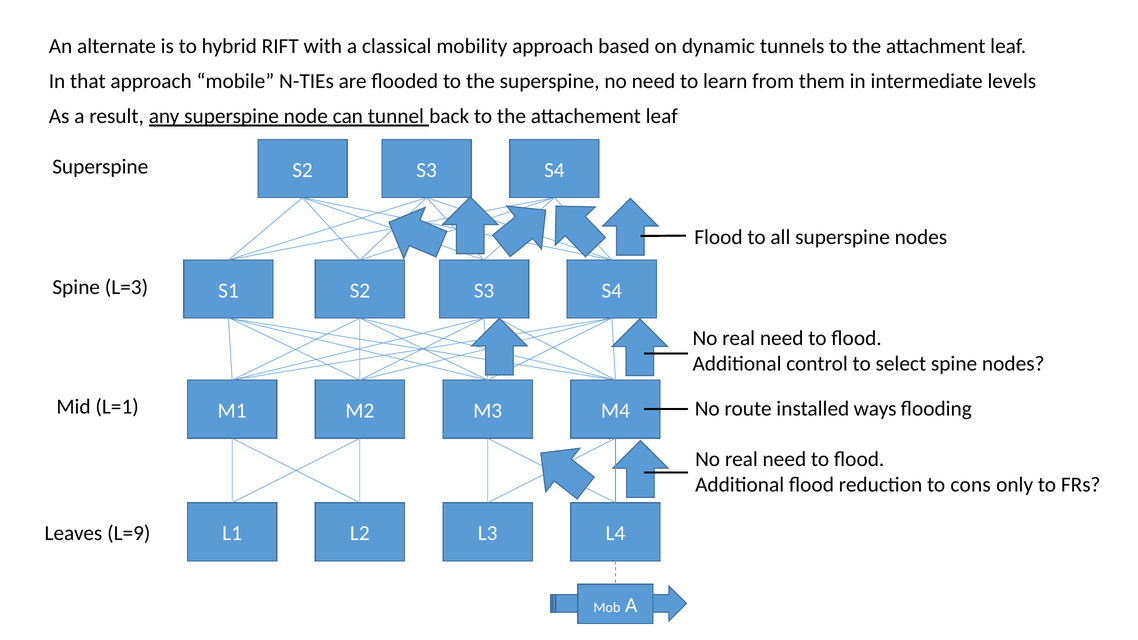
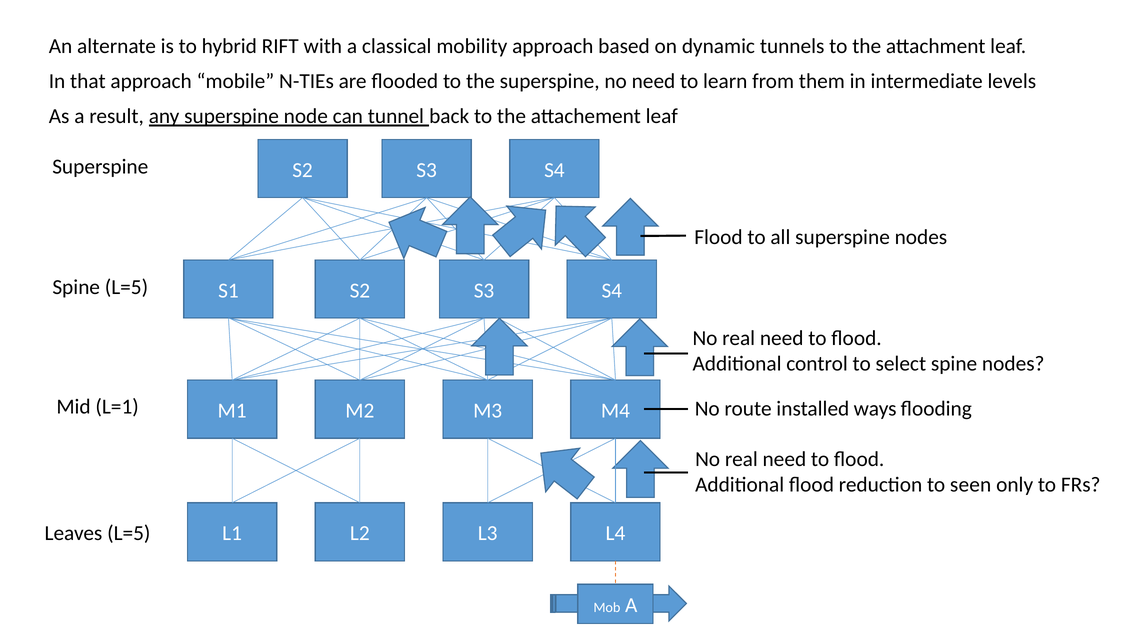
Spine L=3: L=3 -> L=5 (126, 287)
cons: cons -> seen (971, 485)
Leaves L=9: L=9 -> L=5 (129, 533)
